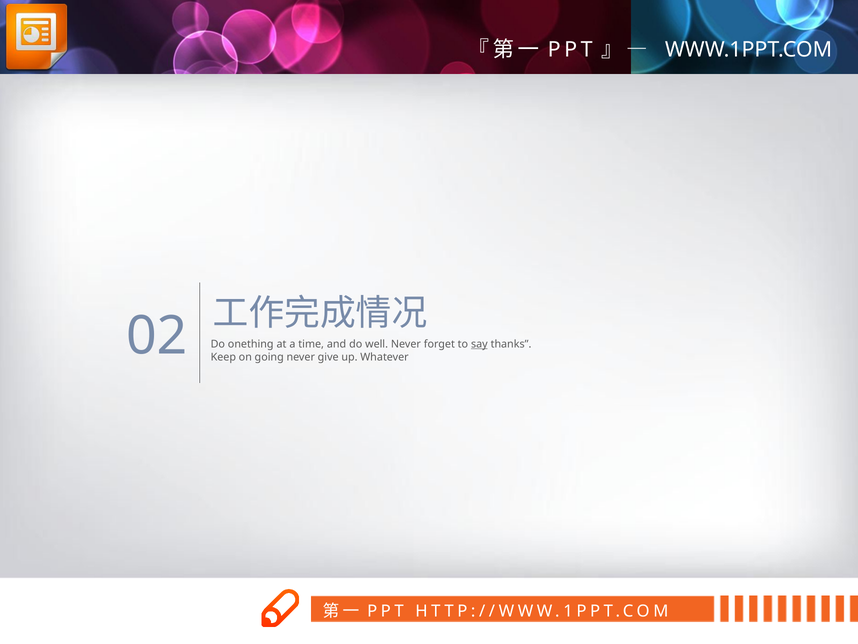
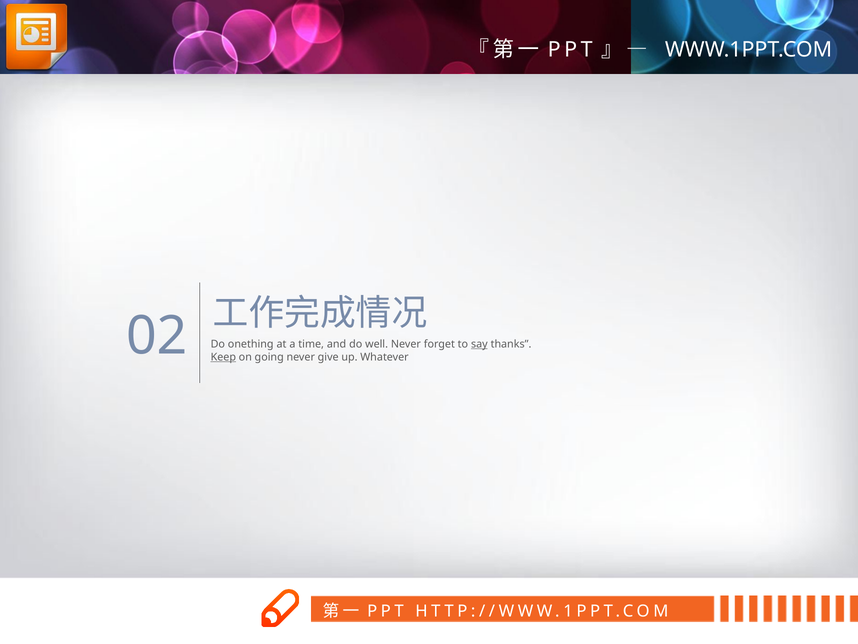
Keep underline: none -> present (223, 357)
